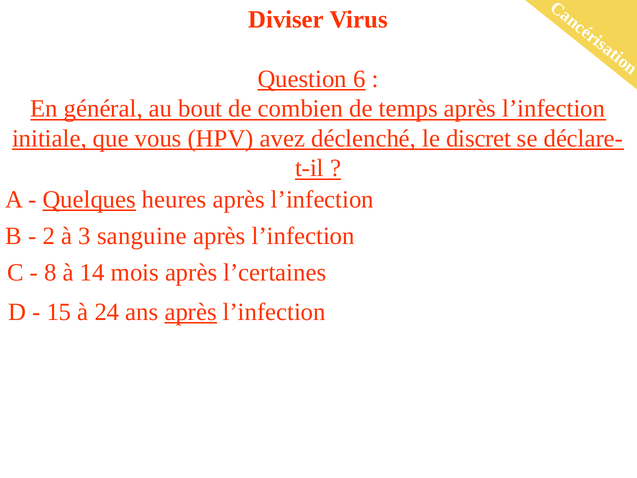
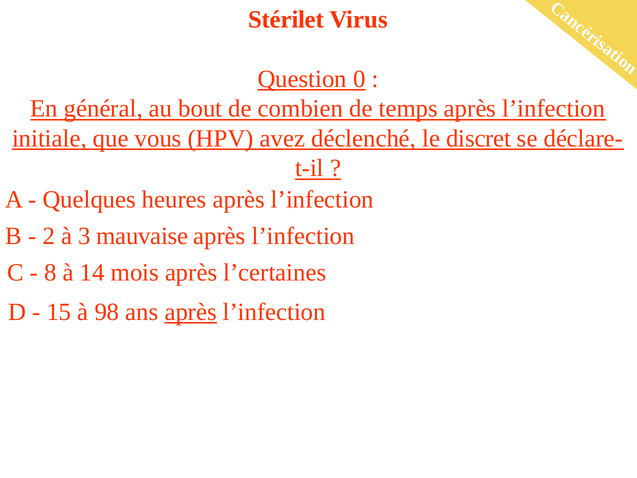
Diviser: Diviser -> Stérilet (286, 19)
6: 6 -> 0 (359, 79)
Quelques underline: present -> none (89, 200)
sanguine: sanguine -> mauvaise (142, 236)
24: 24 -> 98 (107, 312)
